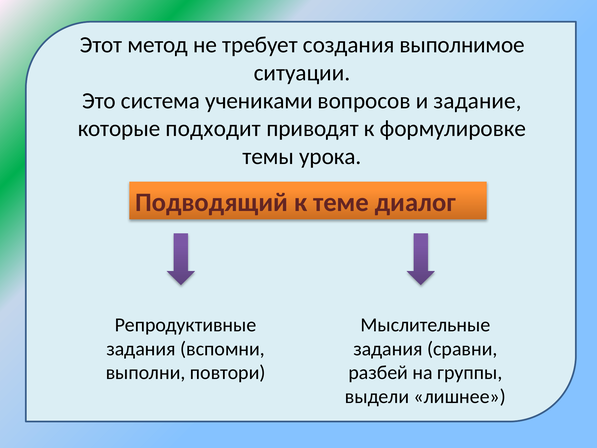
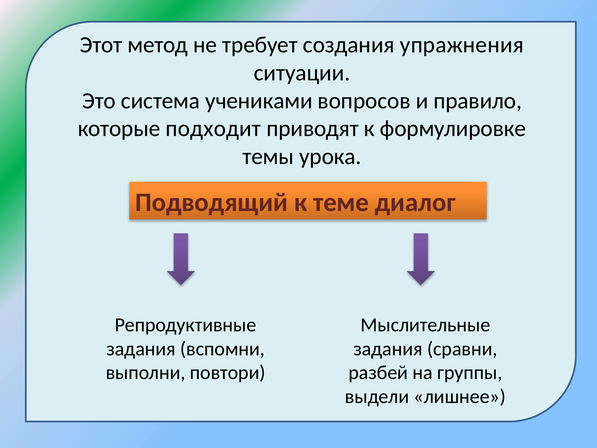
выполнимое: выполнимое -> упражнения (462, 45)
задание: задание -> правило (478, 101)
